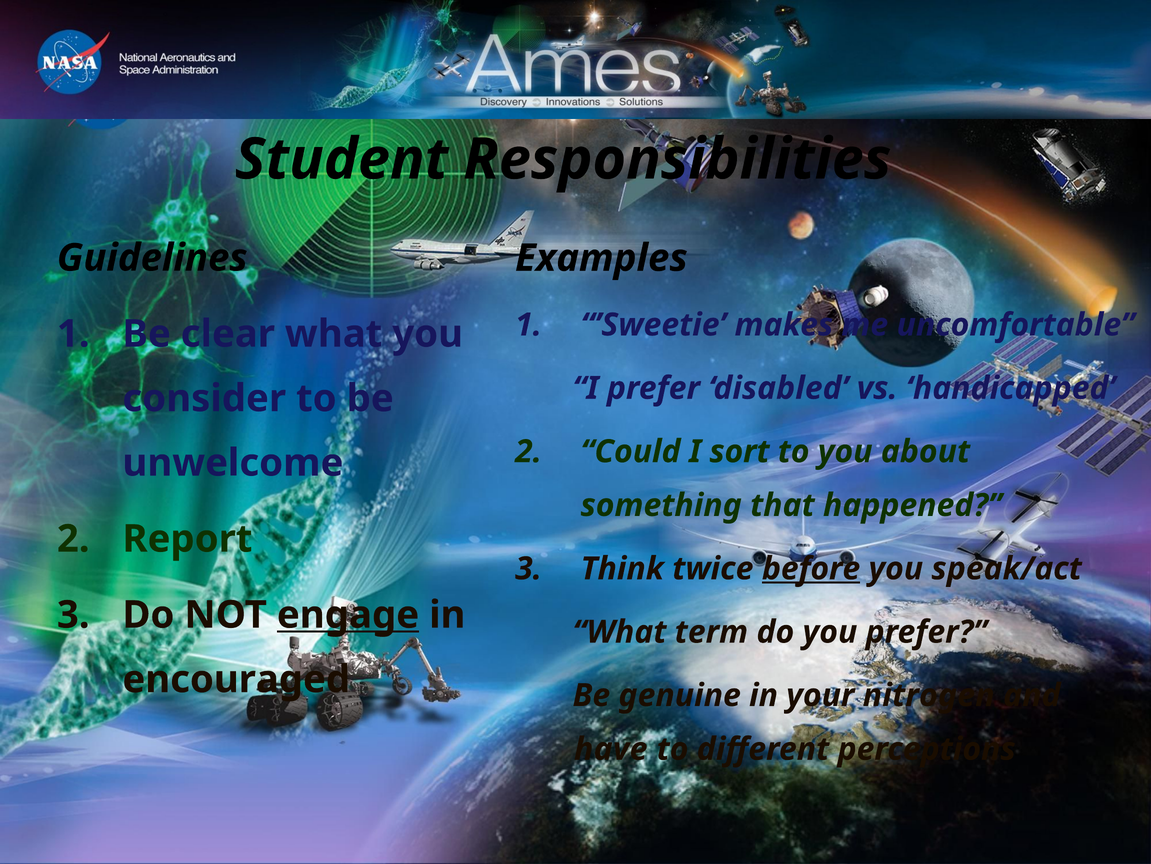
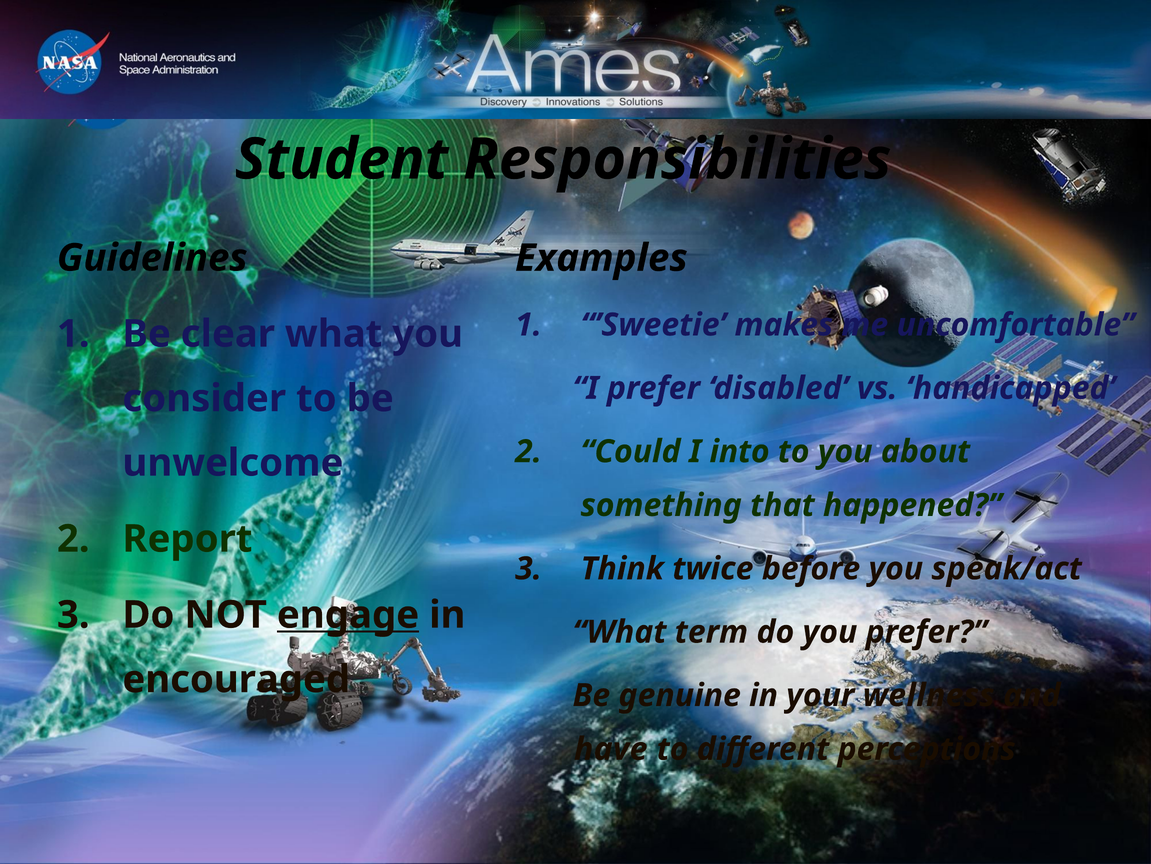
sort: sort -> into (740, 451)
before underline: present -> none (811, 568)
nitrogen: nitrogen -> wellness (929, 695)
